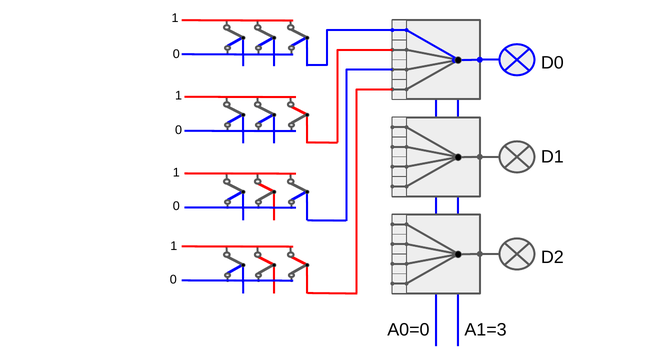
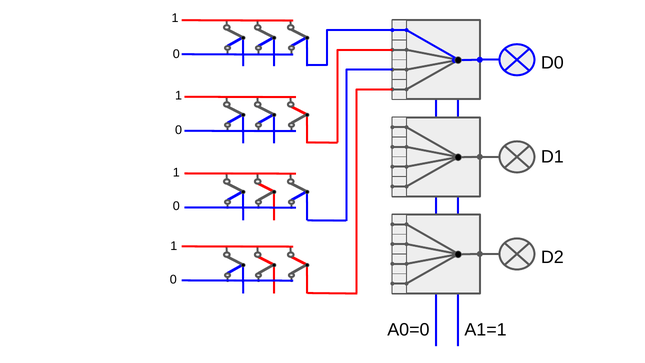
A1=3: A1=3 -> A1=1 (486, 330)
